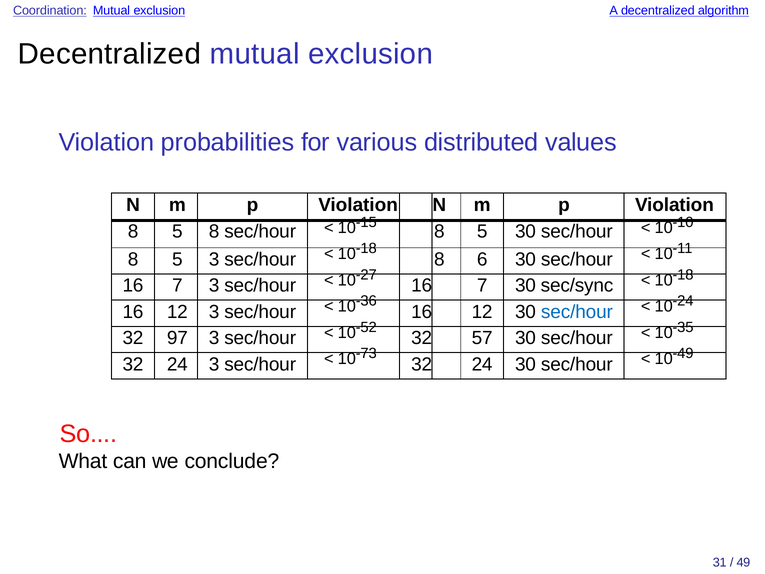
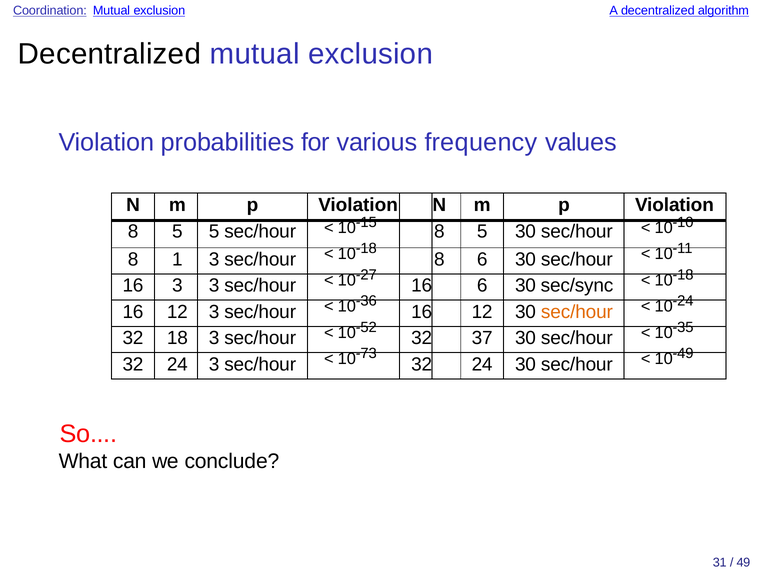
distributed: distributed -> frequency (481, 143)
5 8: 8 -> 5 (214, 232)
5: 5 -> 1 (177, 260)
7: 7 -> 3 (177, 286)
10−27 16 7: 7 -> 6 (482, 286)
sec/hour colour: blue -> orange (577, 312)
97: 97 -> 18 (177, 338)
57: 57 -> 37 (482, 338)
